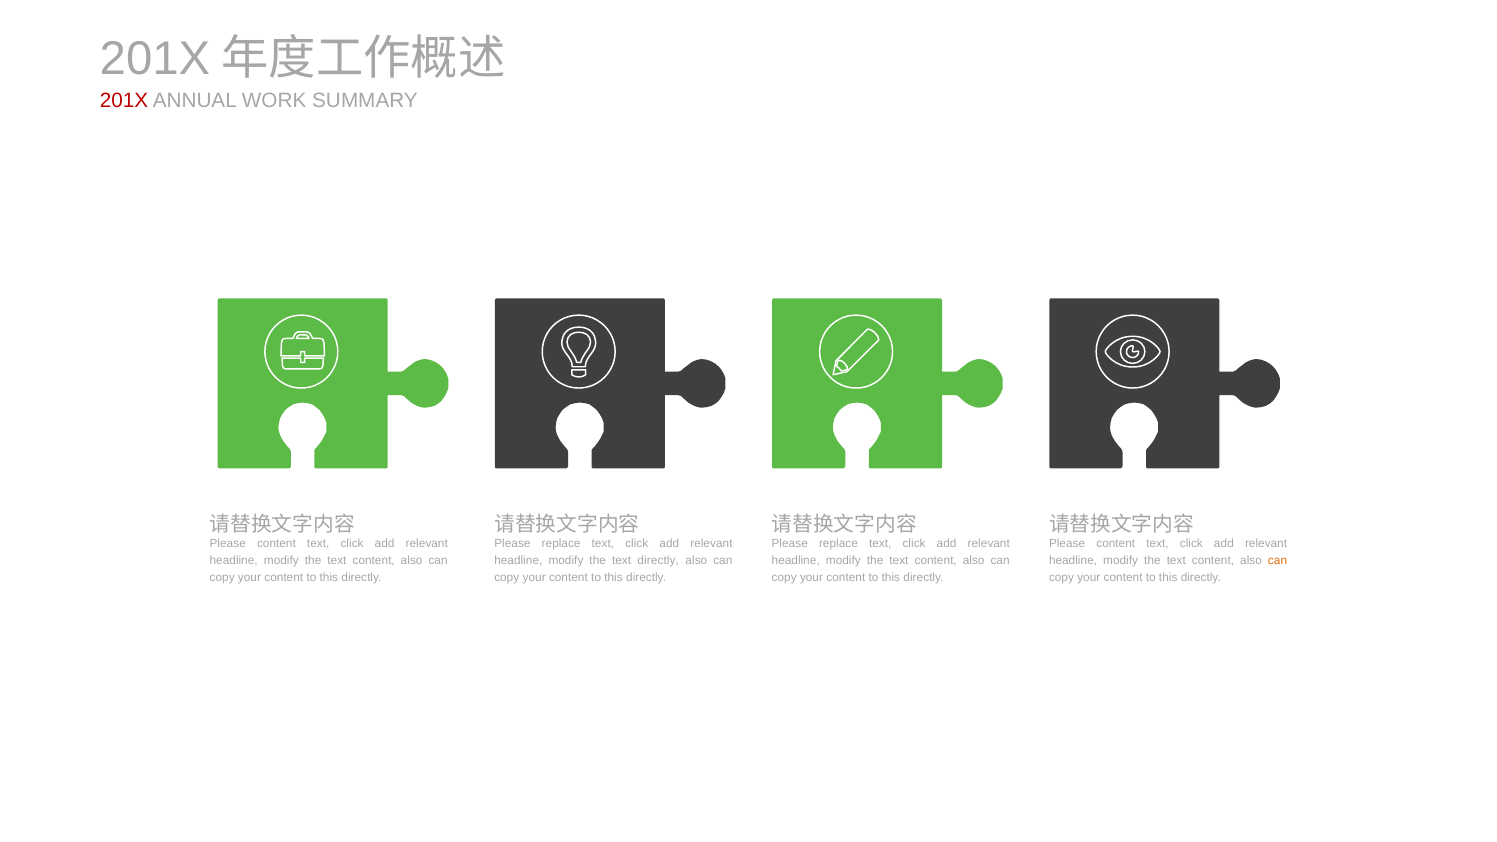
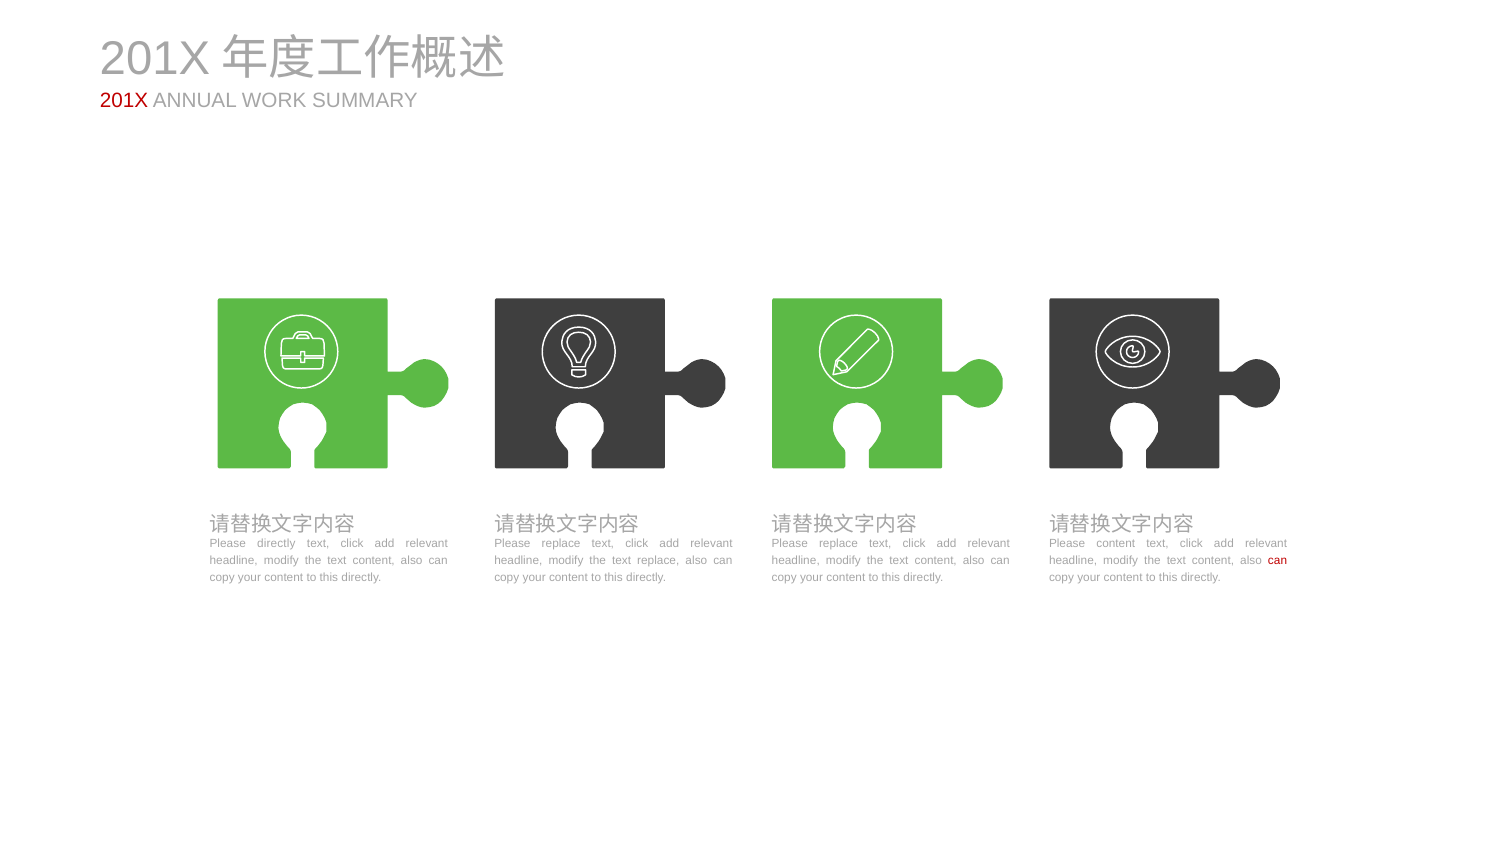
content: content -> directly (276, 544)
text directly: directly -> replace (658, 561)
can colour: orange -> red (1278, 561)
